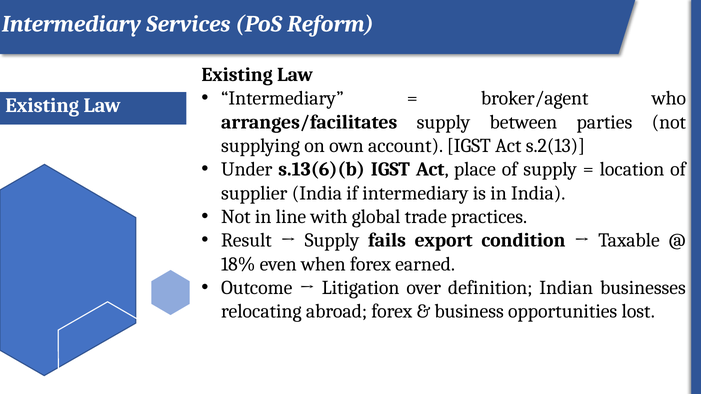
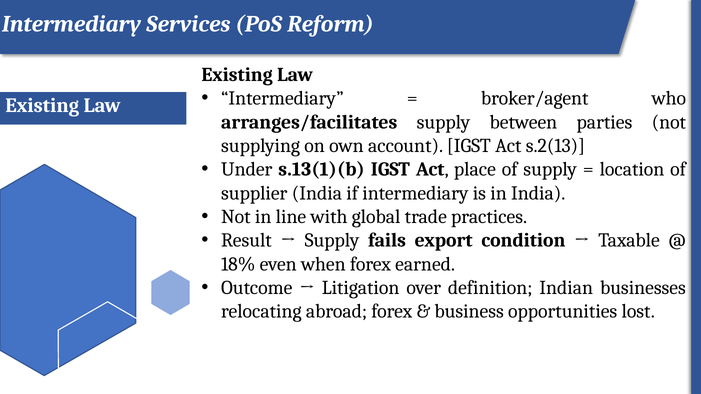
s.13(6)(b: s.13(6)(b -> s.13(1)(b (322, 170)
